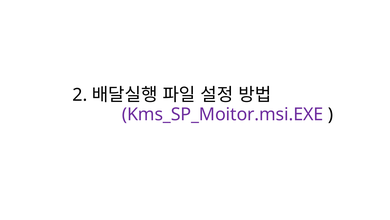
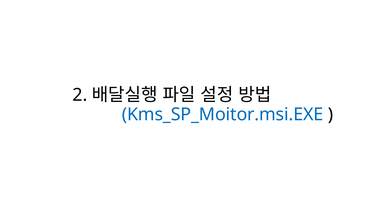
Kms_SP_Moitor.msi.EXE colour: purple -> blue (223, 114)
